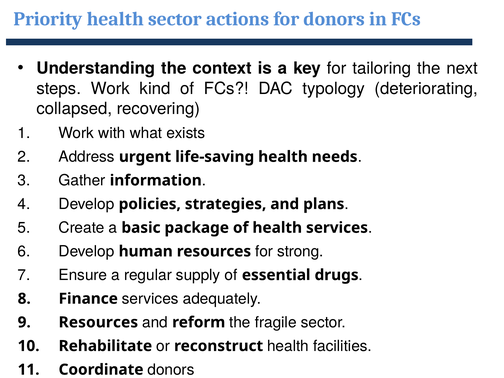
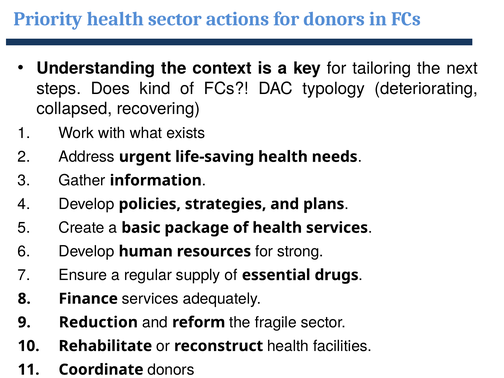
steps Work: Work -> Does (110, 89)
Resources: Resources -> Reduction (98, 322)
